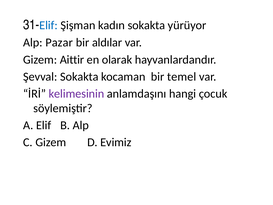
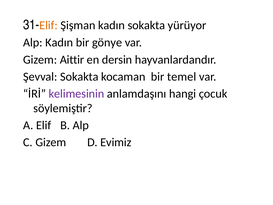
Elif colour: blue -> orange (49, 25)
Alp Pazar: Pazar -> Kadın (59, 43)
aldılar: aldılar -> gönye (107, 43)
olarak: olarak -> dersin (117, 60)
